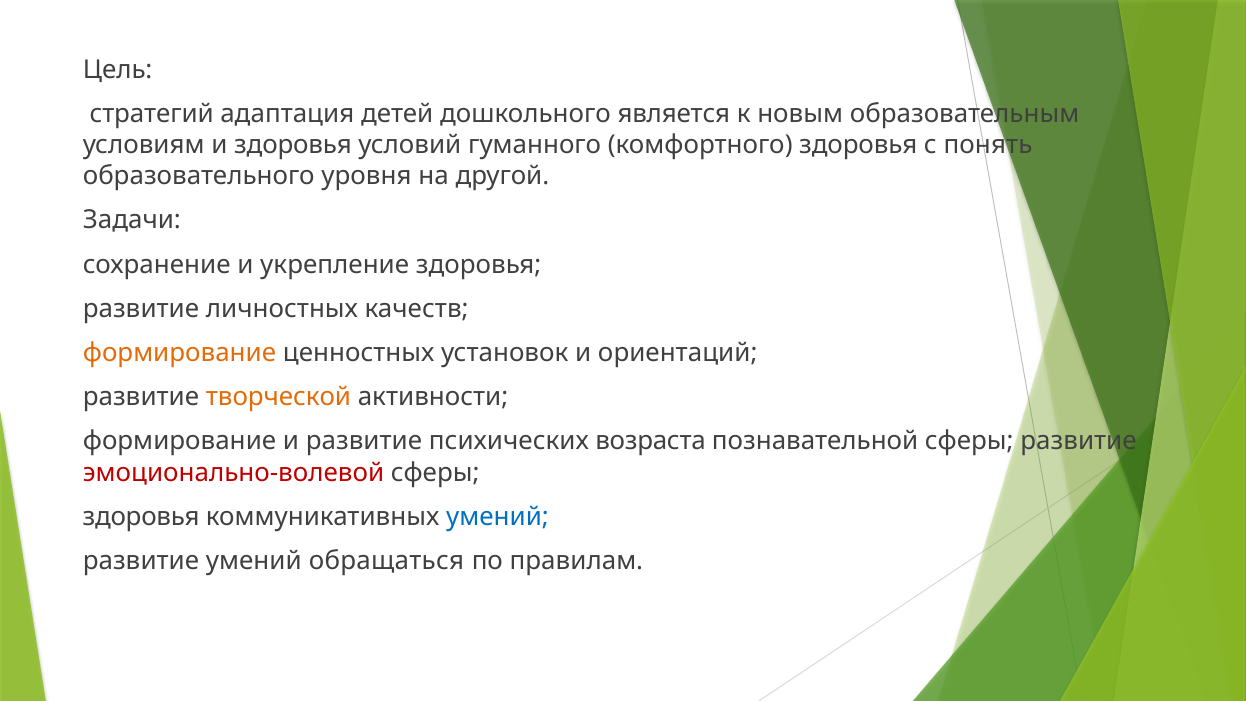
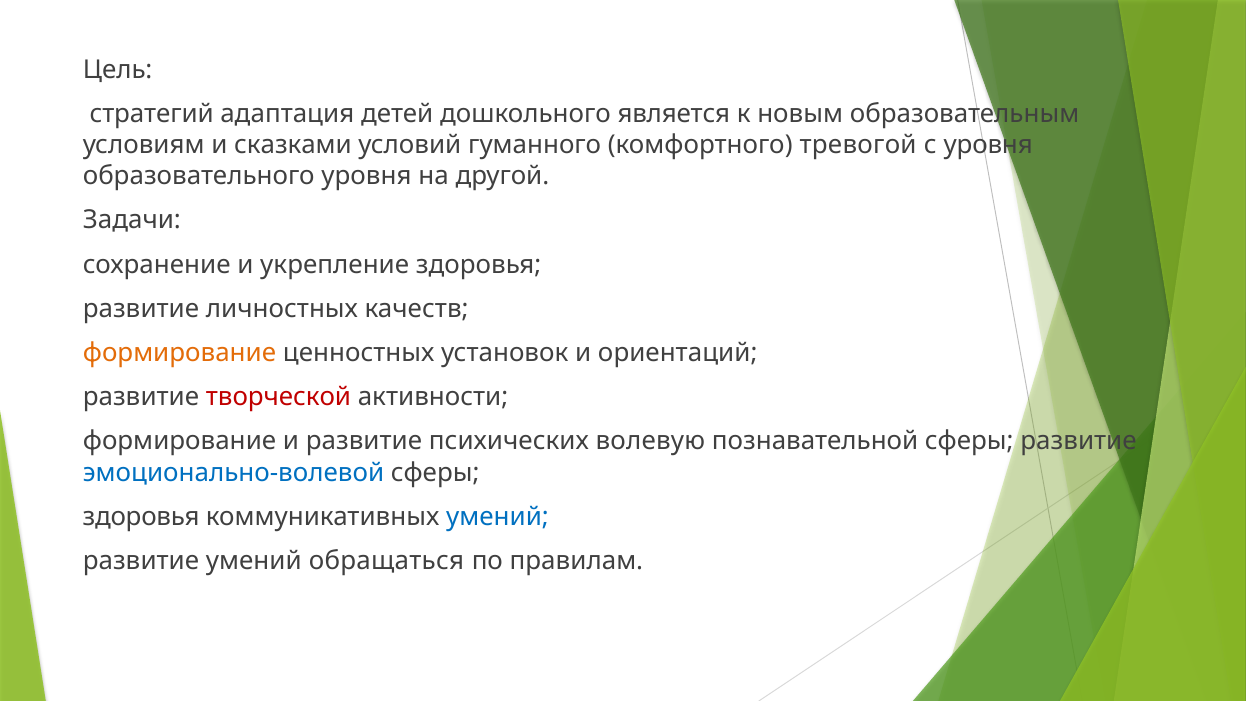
и здоровья: здоровья -> сказками (293, 145)
комфортного здоровья: здоровья -> тревогой (858, 145)
с понять: понять -> уровня (988, 145)
творческой colour: orange -> red (278, 397)
возраста: возраста -> волевую (650, 441)
эмоционально-волевой colour: red -> blue (234, 473)
